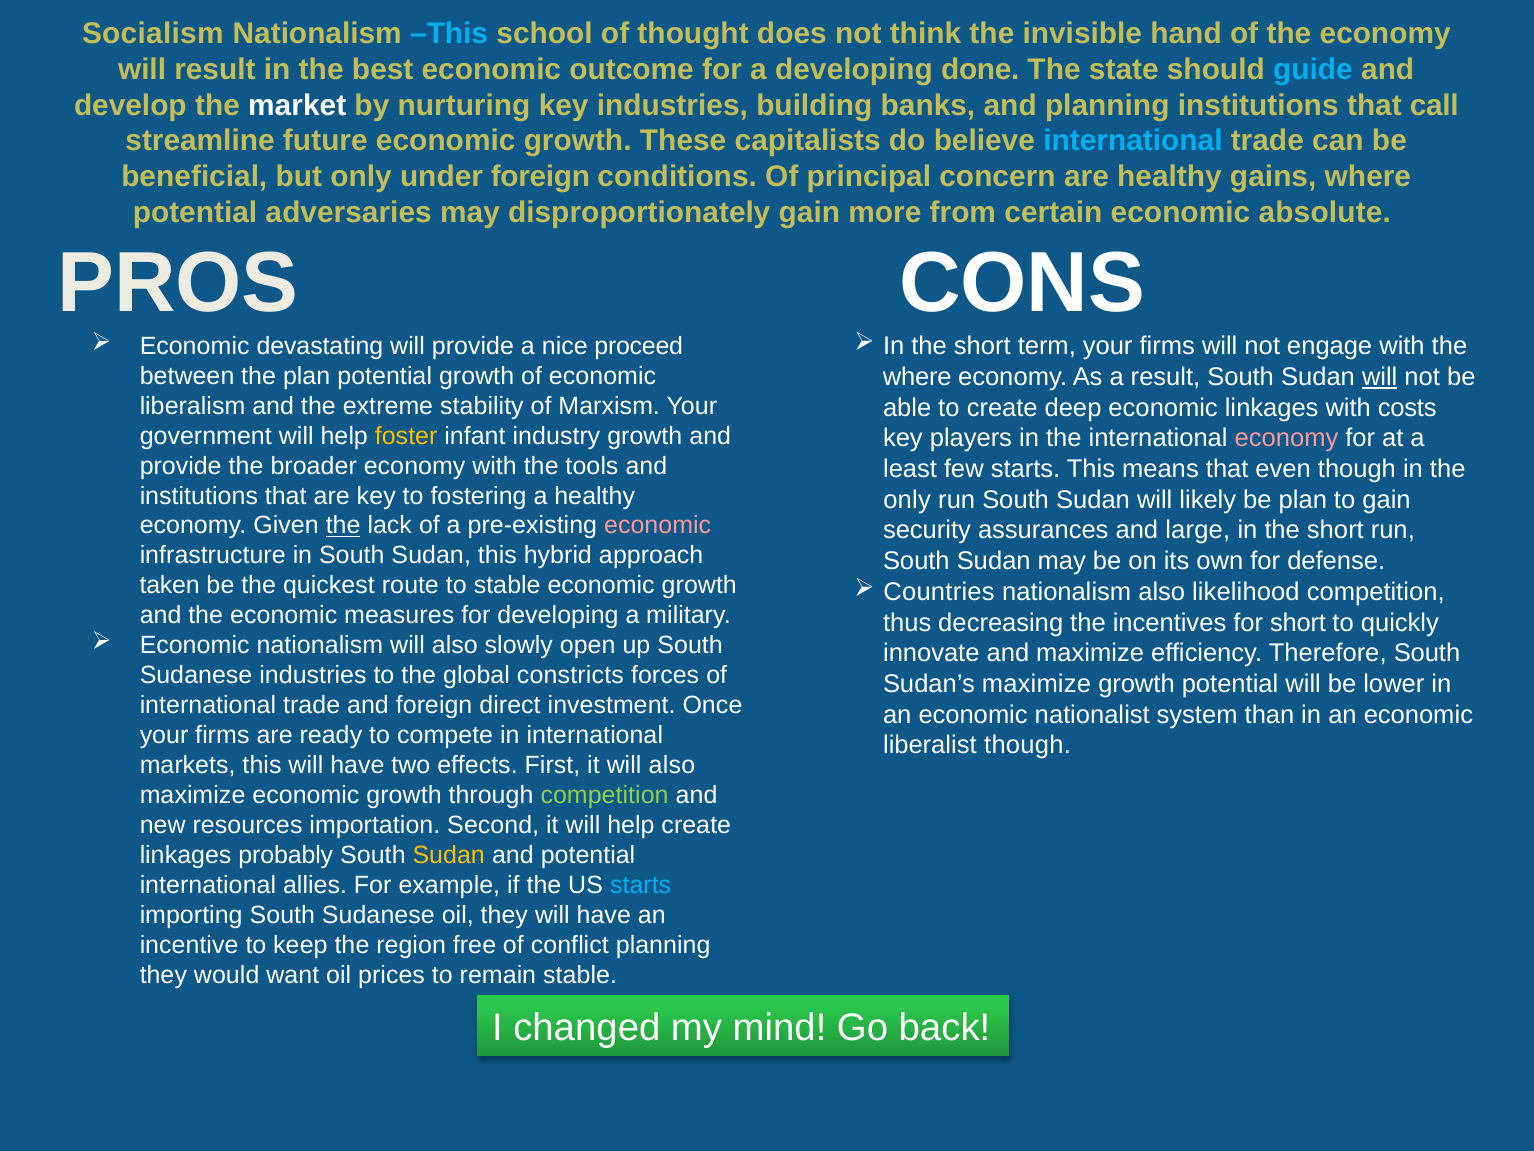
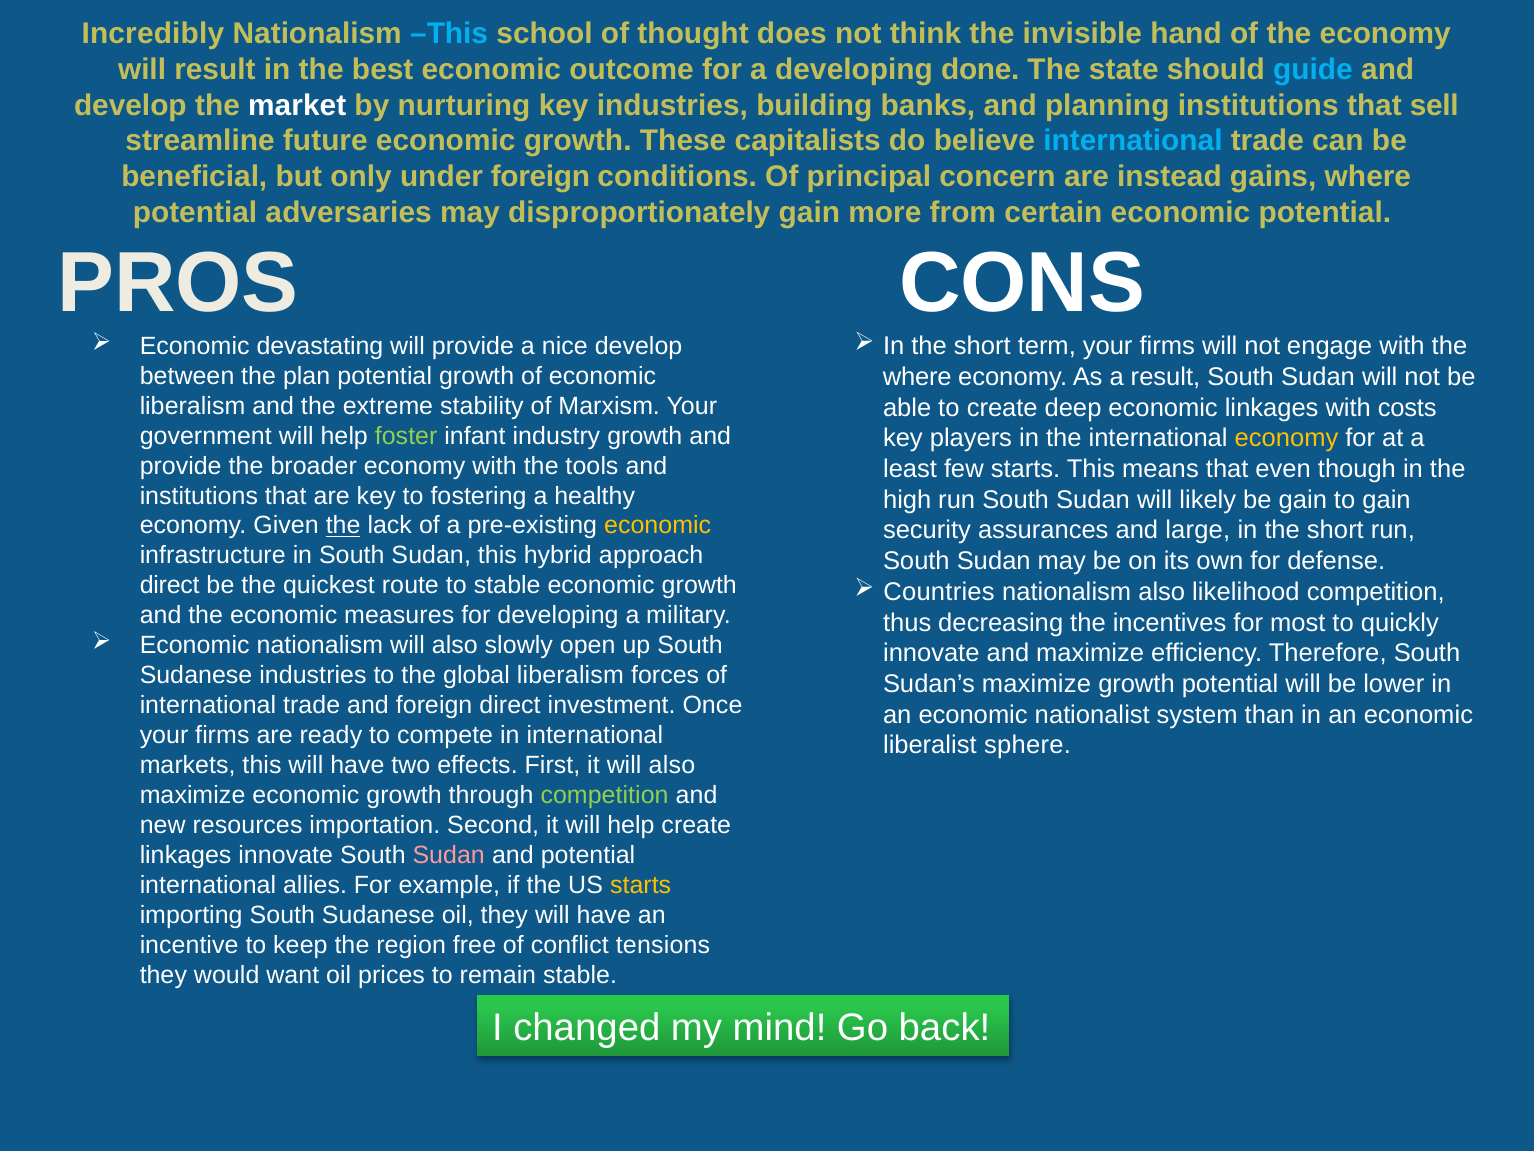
Socialism: Socialism -> Incredibly (153, 34)
call: call -> sell (1434, 105)
are healthy: healthy -> instead (1169, 177)
economic absolute: absolute -> potential (1325, 213)
nice proceed: proceed -> develop (639, 346)
will underline: present -> none (1380, 377)
foster colour: yellow -> light green (406, 436)
economy colour: pink -> yellow (1287, 438)
only: only -> high (907, 500)
be plan: plan -> gain (1303, 500)
economic colour: pink -> yellow (658, 526)
taken: taken -> direct (170, 585)
for short: short -> most (1298, 622)
global constricts: constricts -> liberalism (570, 675)
liberalist though: though -> sphere (1028, 745)
linkages probably: probably -> innovate (286, 855)
Sudan colour: yellow -> pink (449, 855)
starts colour: light blue -> yellow (641, 885)
conflict planning: planning -> tensions (663, 945)
